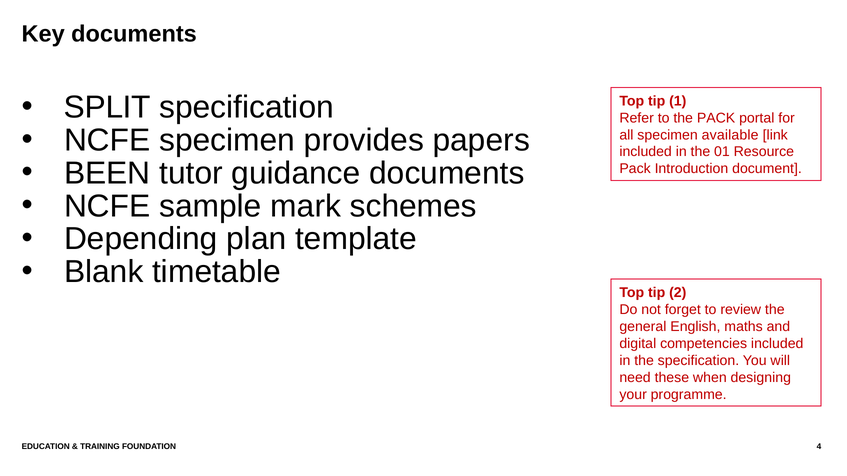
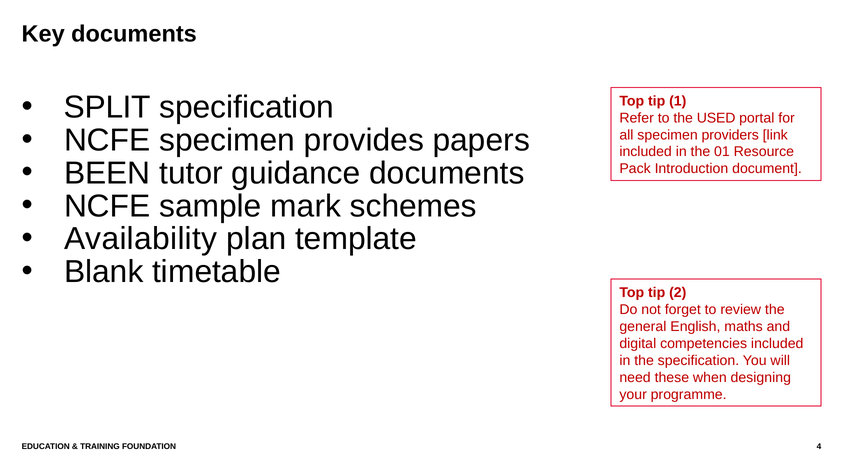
the PACK: PACK -> USED (716, 118)
available: available -> providers (730, 135)
Depending: Depending -> Availability (141, 239)
